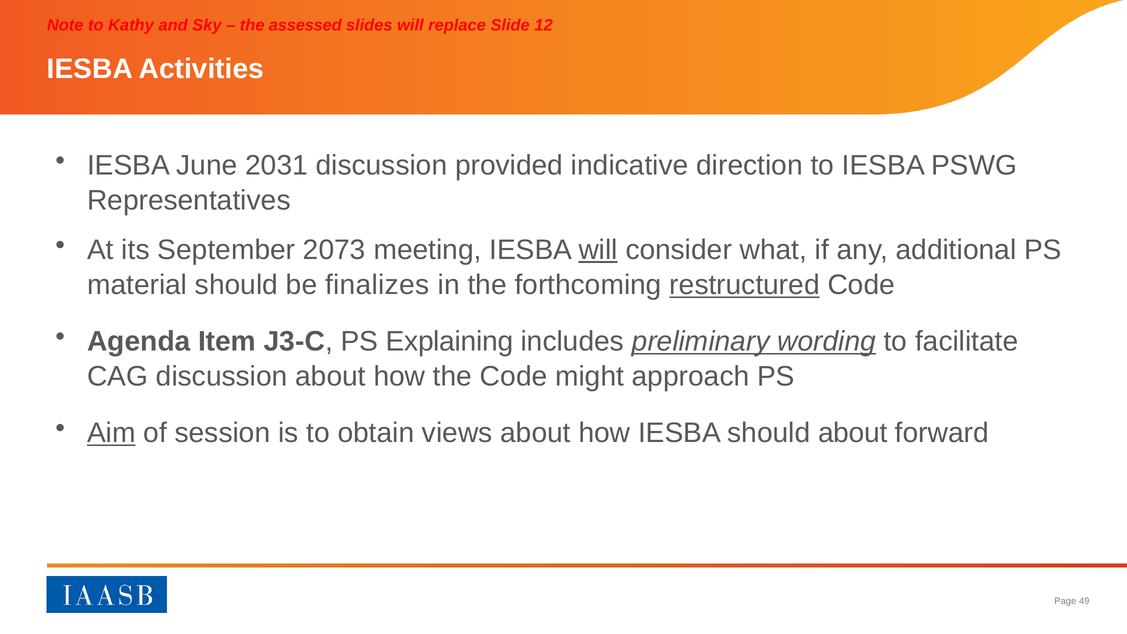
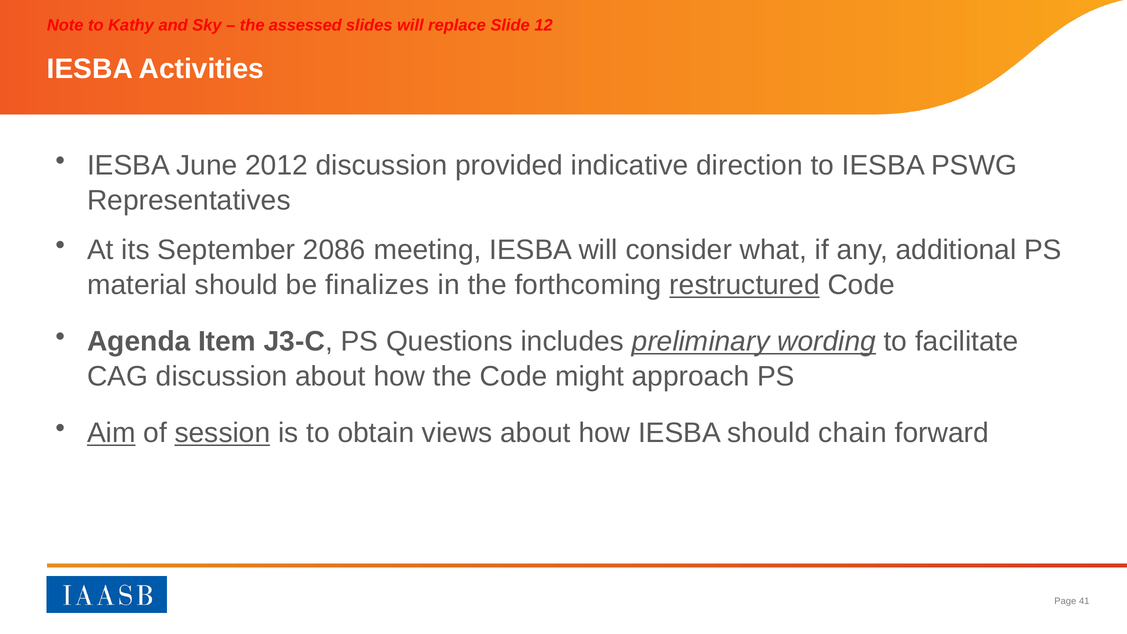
2031: 2031 -> 2012 (277, 165)
2073: 2073 -> 2086 (334, 250)
will underline: present -> none (598, 250)
Explaining: Explaining -> Questions (449, 341)
session underline: none -> present (222, 433)
should about: about -> chain (852, 433)
49: 49 -> 41 (1084, 601)
